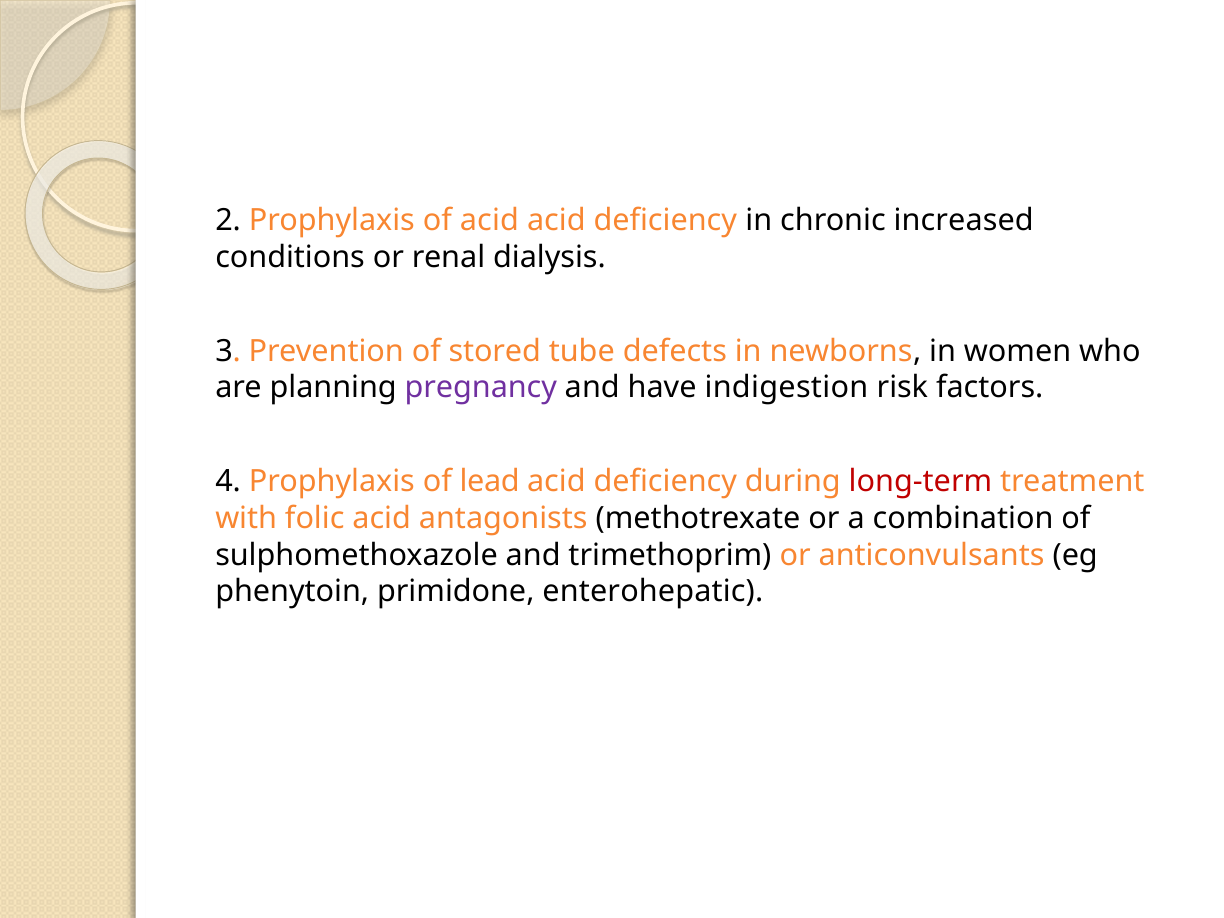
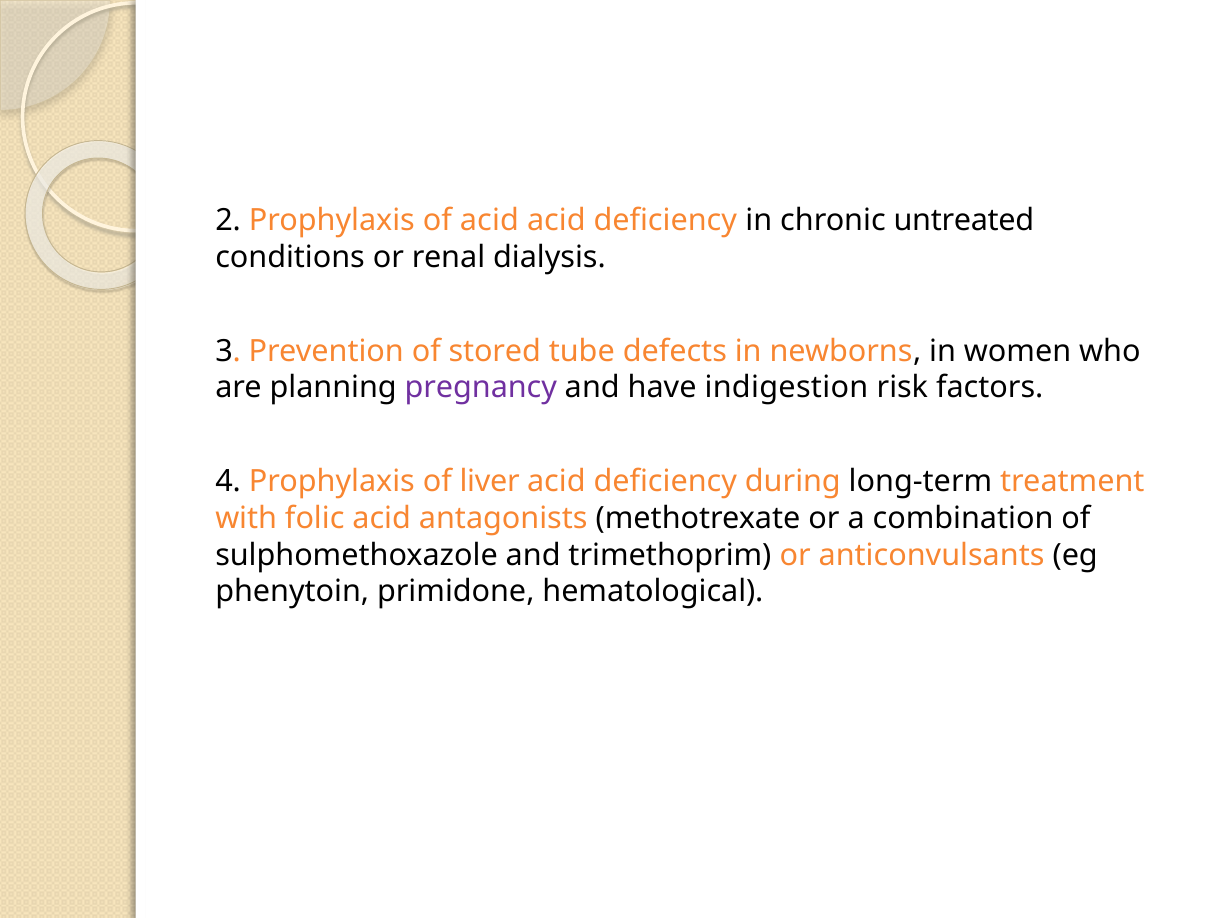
increased: increased -> untreated (964, 220)
lead: lead -> liver (490, 482)
long-term colour: red -> black (920, 482)
enterohepatic: enterohepatic -> hematological (653, 592)
